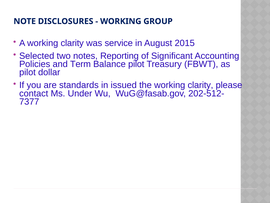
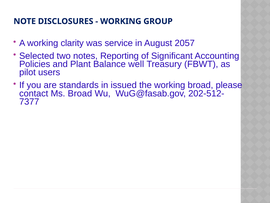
2015: 2015 -> 2057 (185, 43)
Term: Term -> Plant (80, 64)
Balance pilot: pilot -> well (136, 64)
dollar: dollar -> users (49, 72)
the working clarity: clarity -> broad (200, 85)
Ms Under: Under -> Broad (80, 93)
